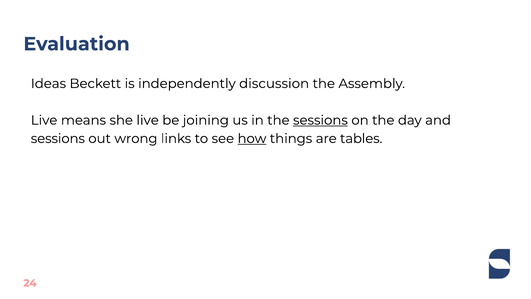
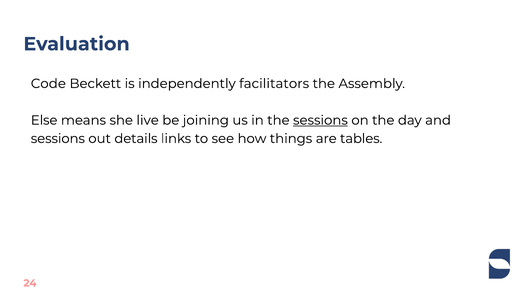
Ideas: Ideas -> Code (48, 84)
discussion: discussion -> facilitators (274, 84)
Live: Live -> Else (44, 120)
wrong: wrong -> details (136, 138)
how underline: present -> none (252, 138)
